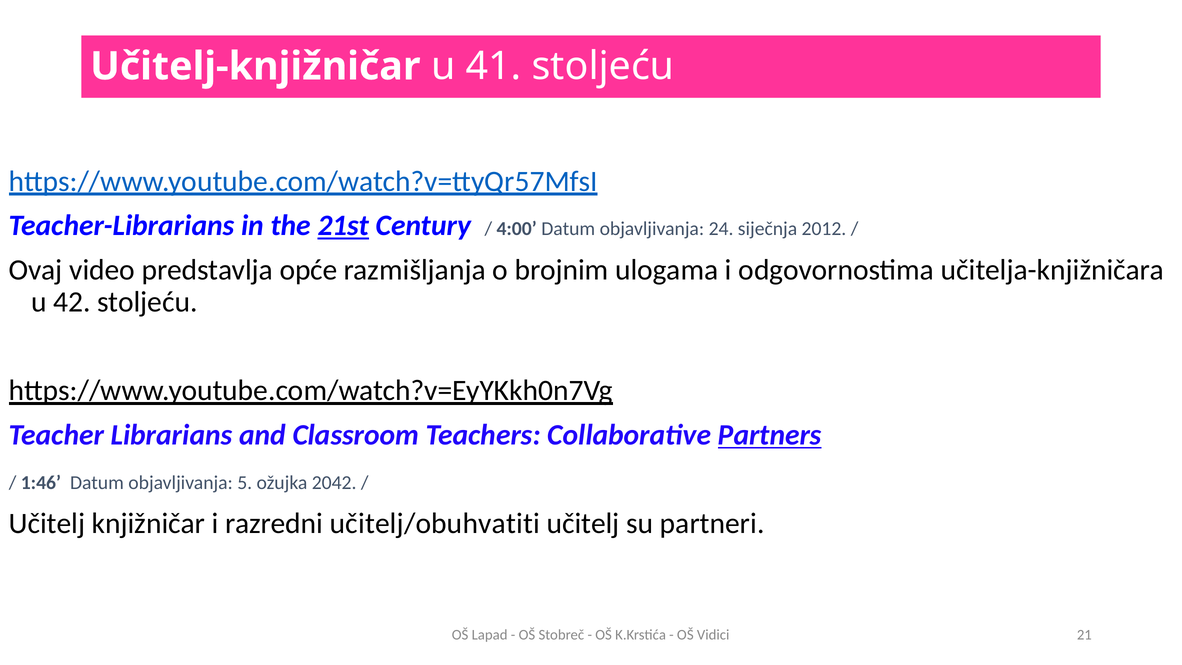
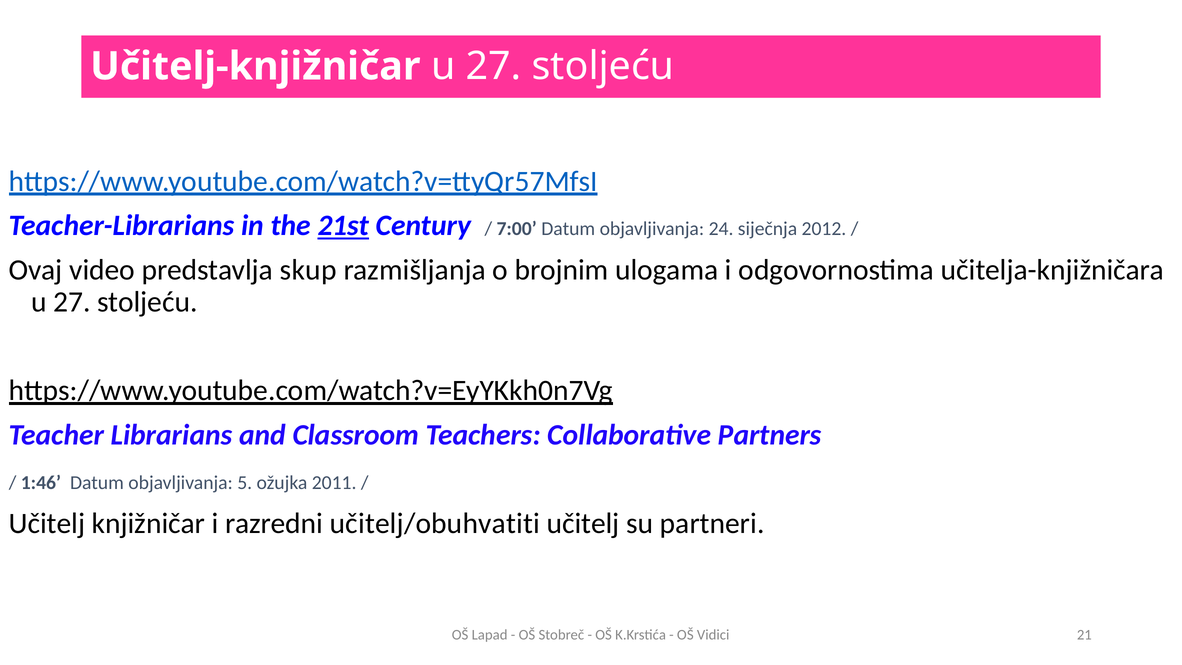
Učitelj-knjižničar u 41: 41 -> 27 (494, 66)
4:00: 4:00 -> 7:00 (517, 229)
opće: opće -> skup (308, 270)
42: 42 -> 27 (72, 302)
Partners underline: present -> none (770, 435)
2042: 2042 -> 2011 (334, 482)
